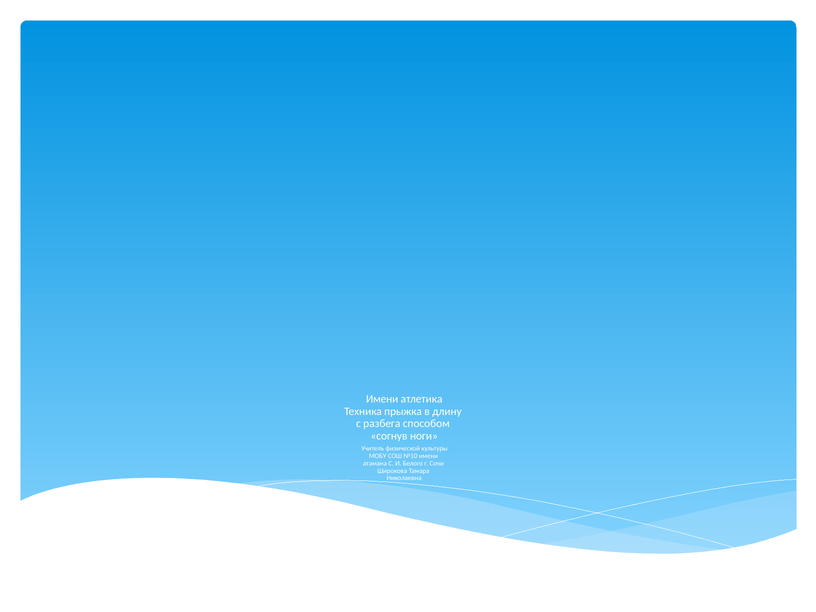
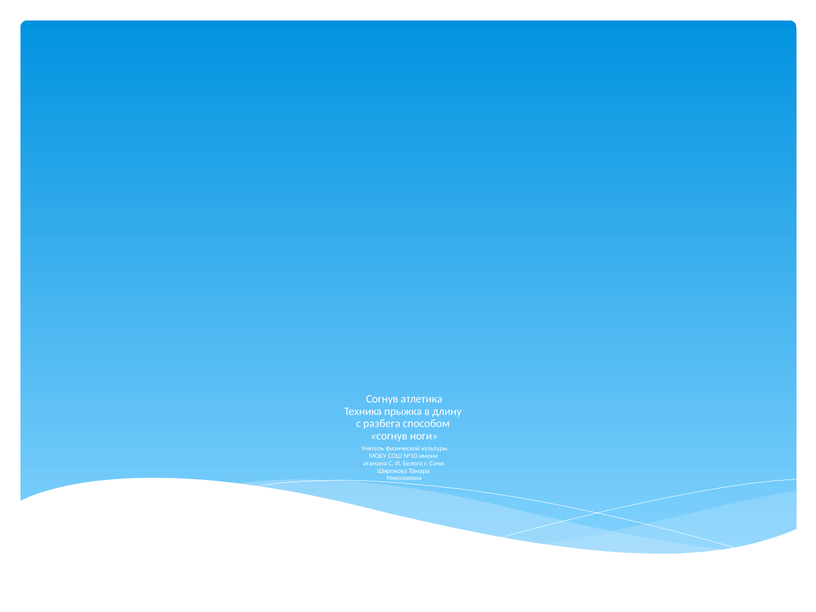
Имени: Имени -> Согнув (382, 399)
